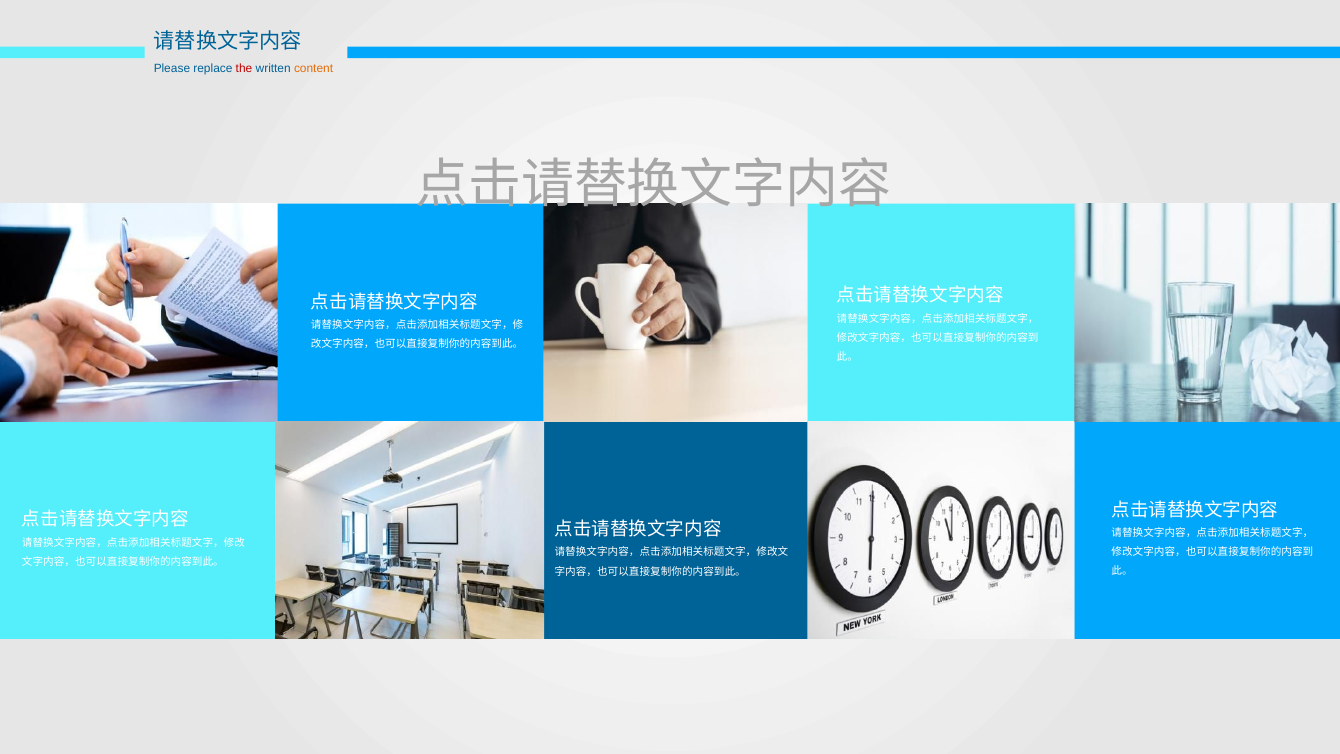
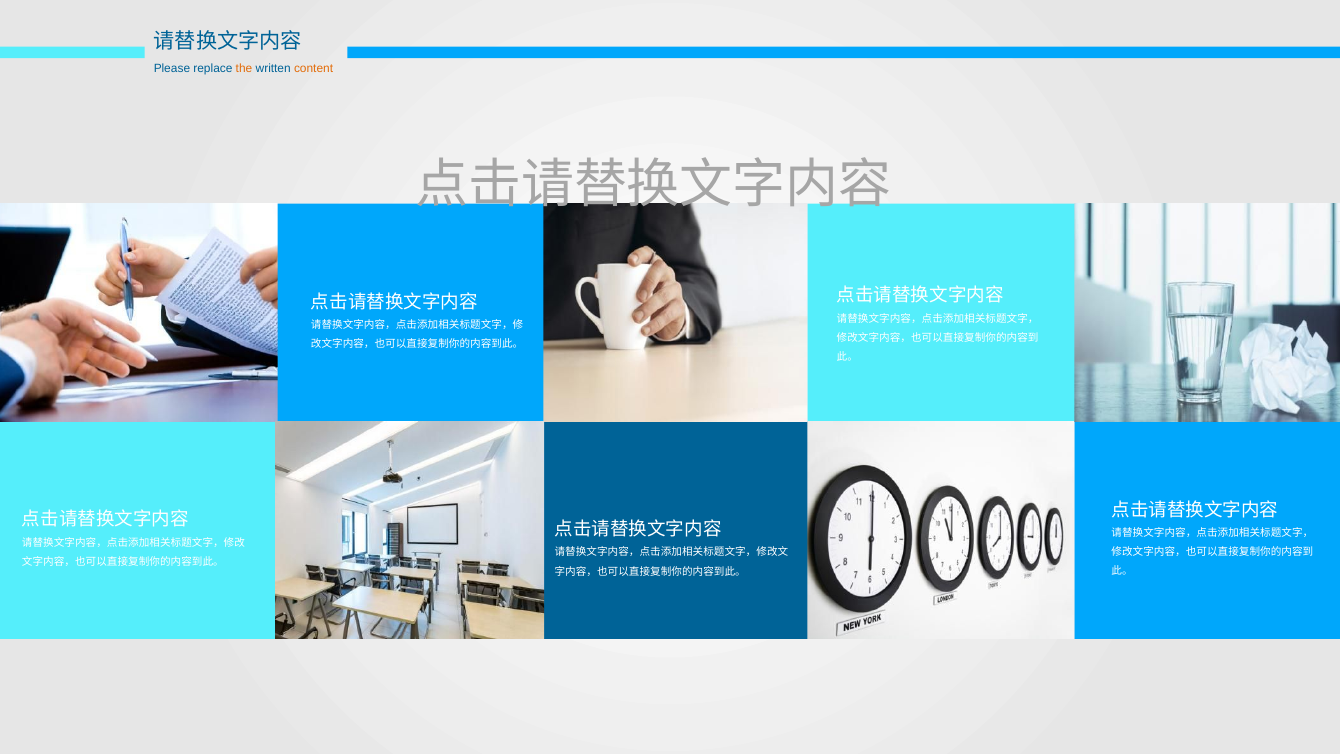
the colour: red -> orange (244, 69)
